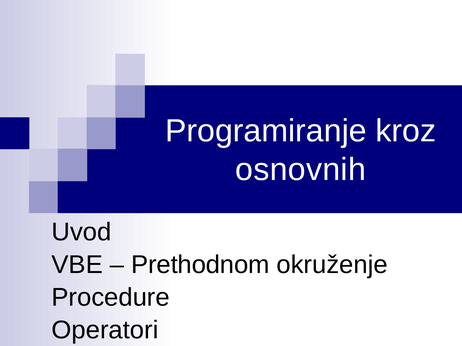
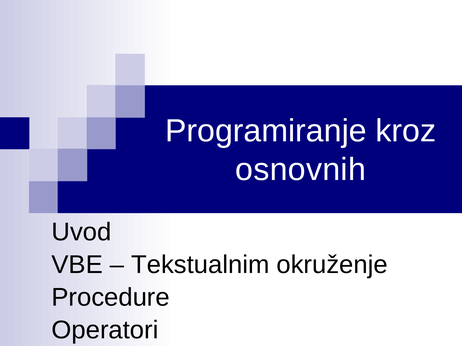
Prethodnom: Prethodnom -> Tekstualnim (200, 265)
